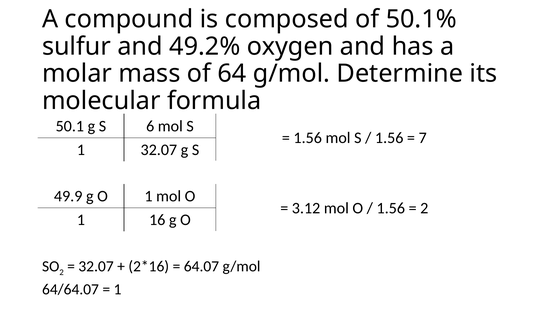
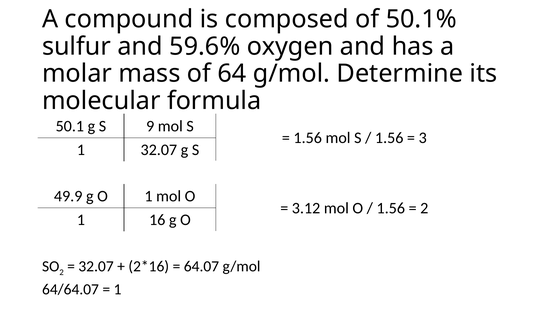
49.2%: 49.2% -> 59.6% (205, 46)
6: 6 -> 9 (150, 126)
7: 7 -> 3 (423, 138)
